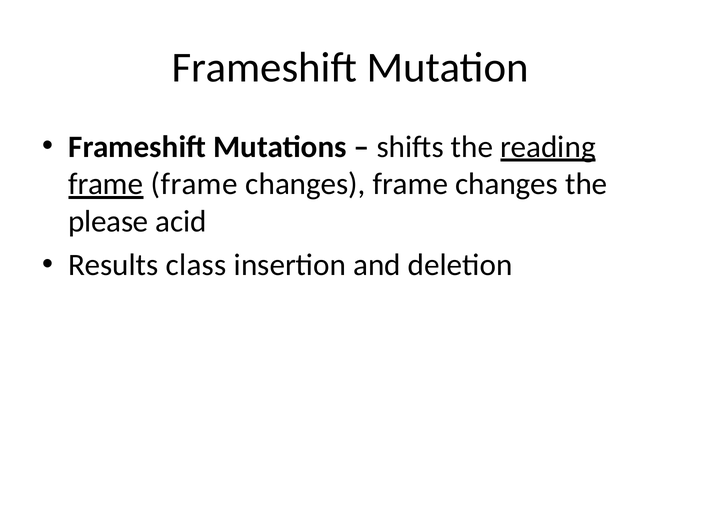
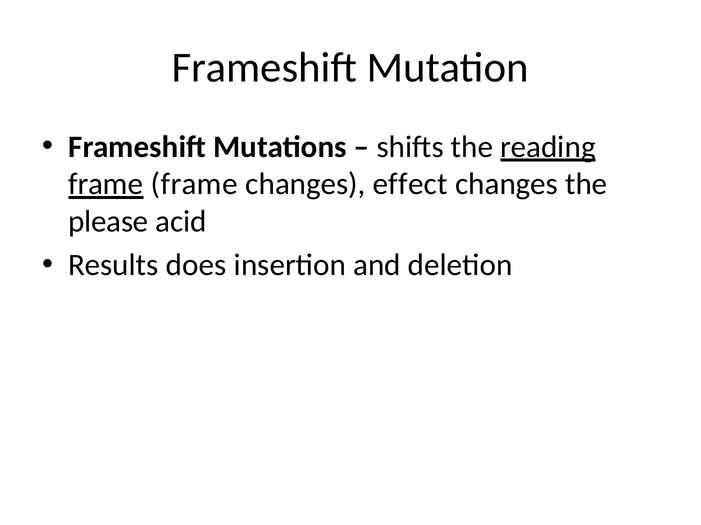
changes frame: frame -> effect (410, 184)
class: class -> does (196, 265)
